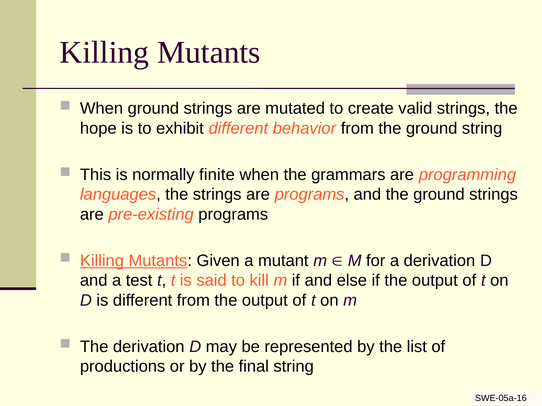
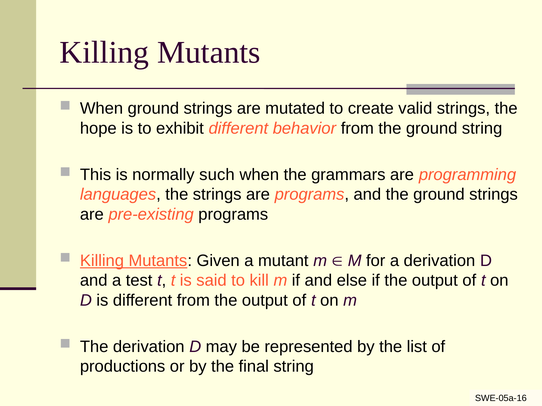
finite: finite -> such (217, 175)
